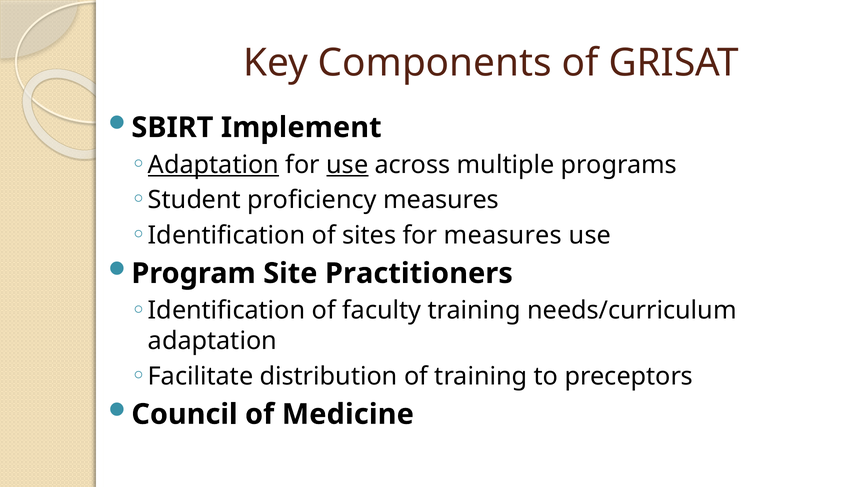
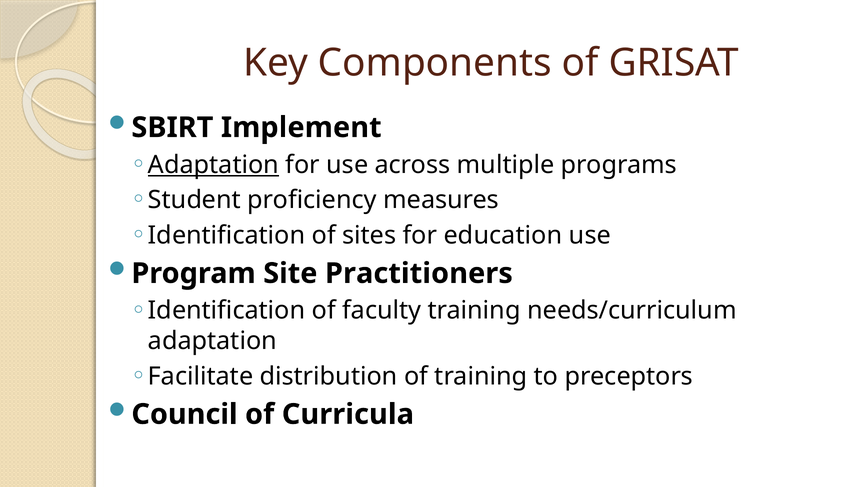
use underline: present -> none (347, 165)
for measures: measures -> education (503, 235)
Medicine: Medicine -> Curricula (348, 414)
